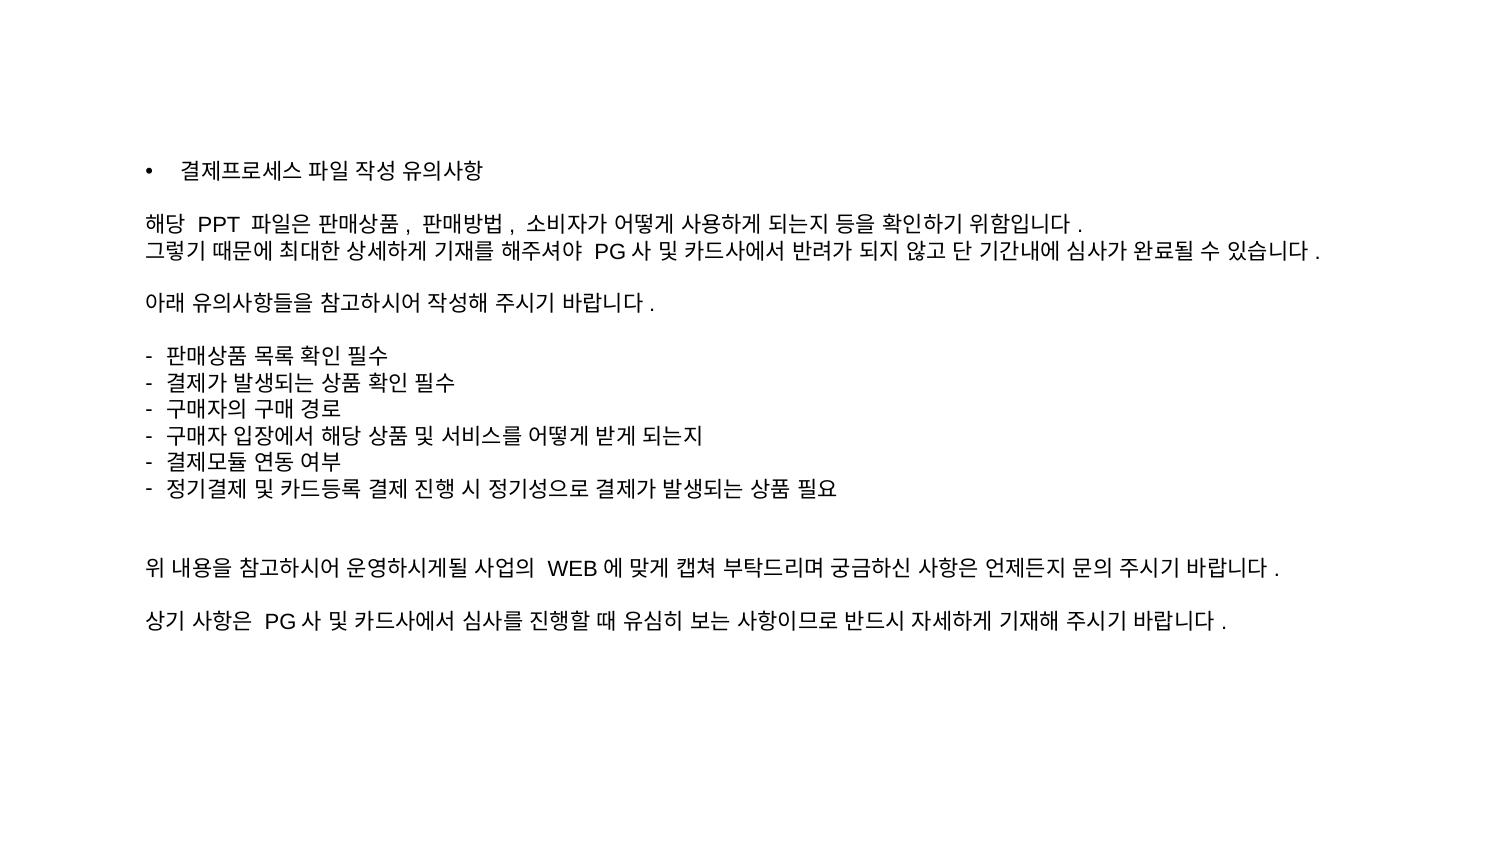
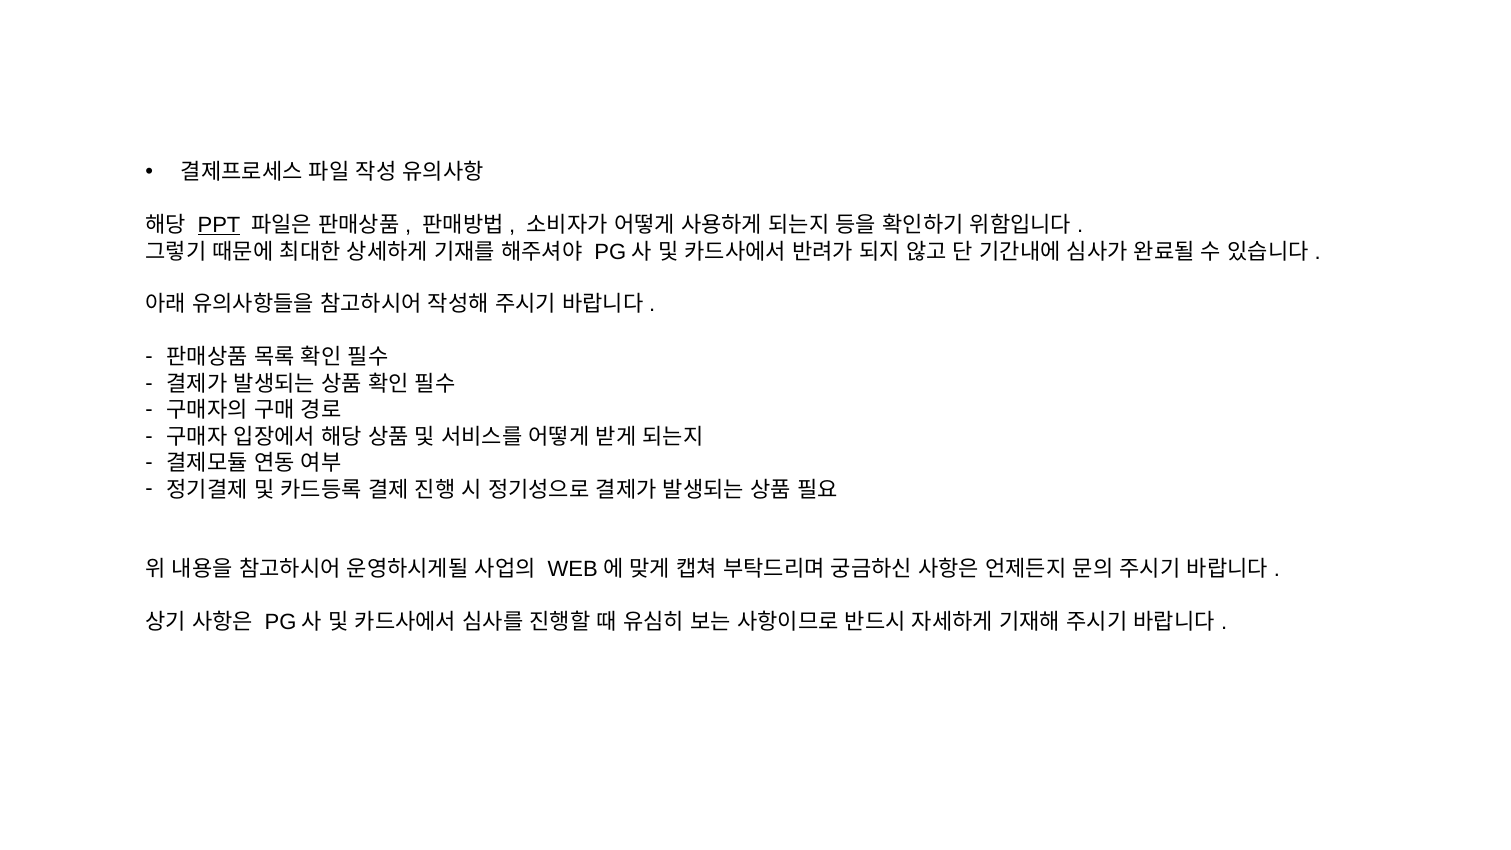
PPT underline: none -> present (219, 225)
